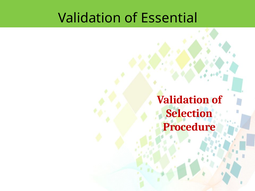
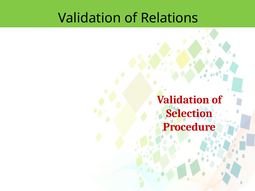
Essential: Essential -> Relations (169, 18)
